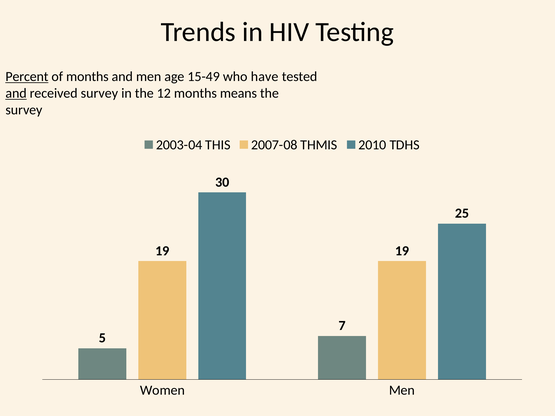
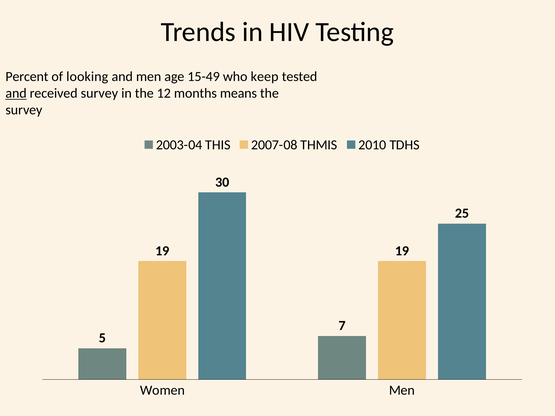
Percent underline: present -> none (27, 77)
of months: months -> looking (87, 77)
have: have -> keep (265, 77)
